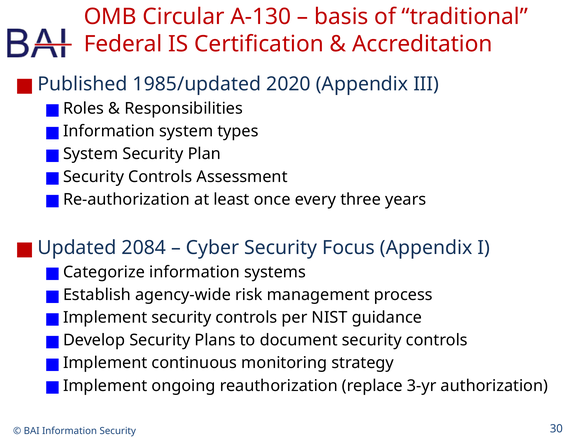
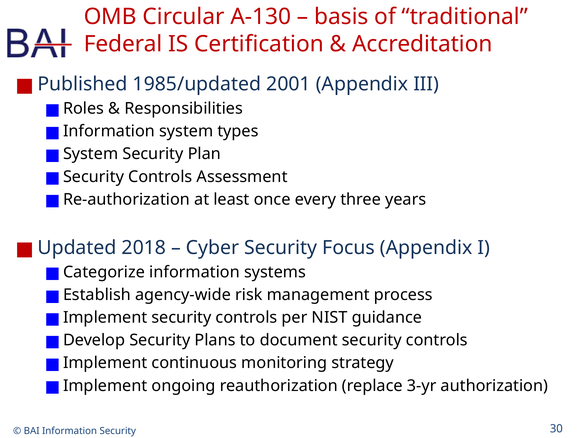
2020: 2020 -> 2001 (288, 84)
2084: 2084 -> 2018 (144, 248)
